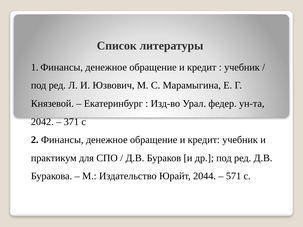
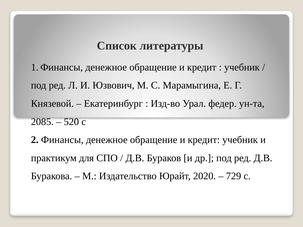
2042: 2042 -> 2085 (42, 122)
371: 371 -> 520 (71, 122)
2044: 2044 -> 2020 (205, 176)
571: 571 -> 729 (234, 176)
